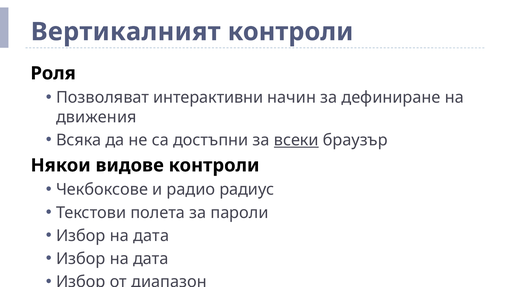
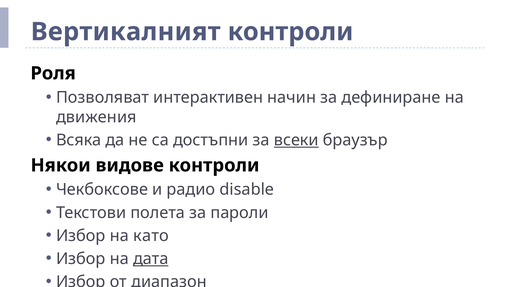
интерактивни: интерактивни -> интерактивен (208, 97)
радиус: радиус -> disable (247, 189)
дата: дата -> като (151, 236)
дата underline: none -> present (151, 259)
